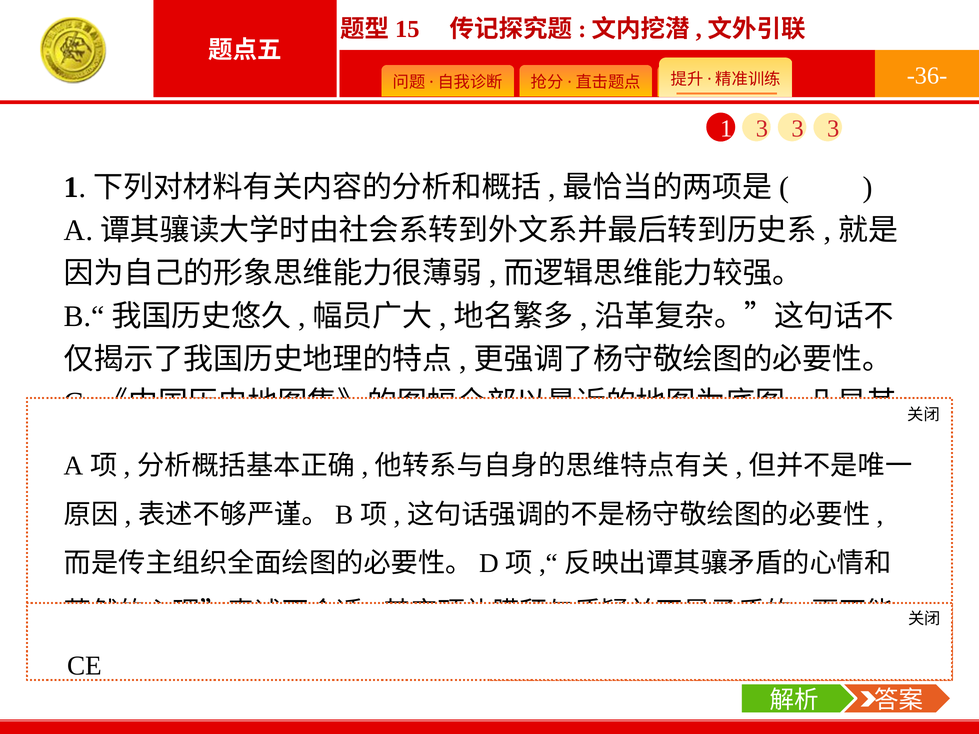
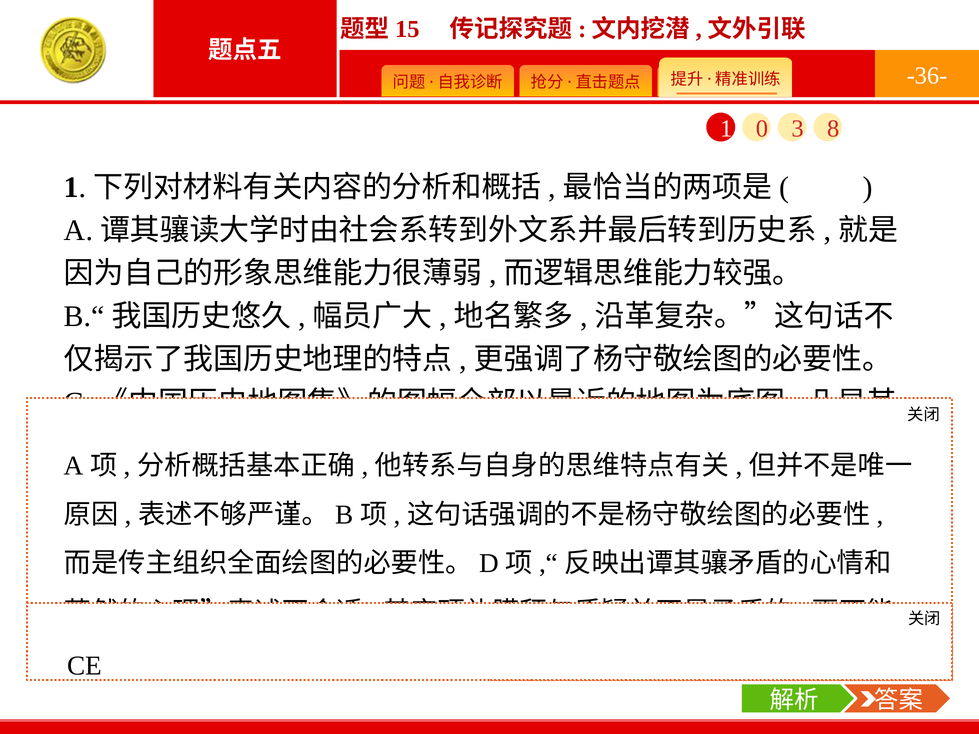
1 3: 3 -> 0 (762, 129)
3: 3 -> 8 (833, 129)
